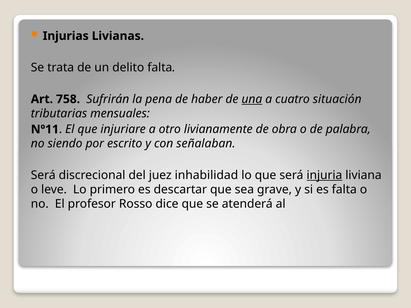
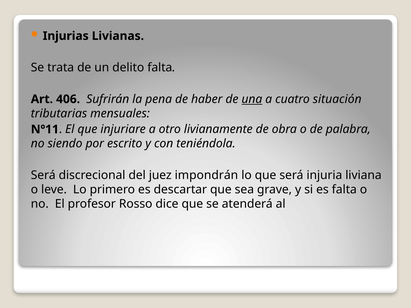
758: 758 -> 406 (68, 99)
señalaban: señalaban -> teniéndola (206, 144)
inhabilidad: inhabilidad -> impondrán (206, 175)
injuria underline: present -> none (324, 175)
